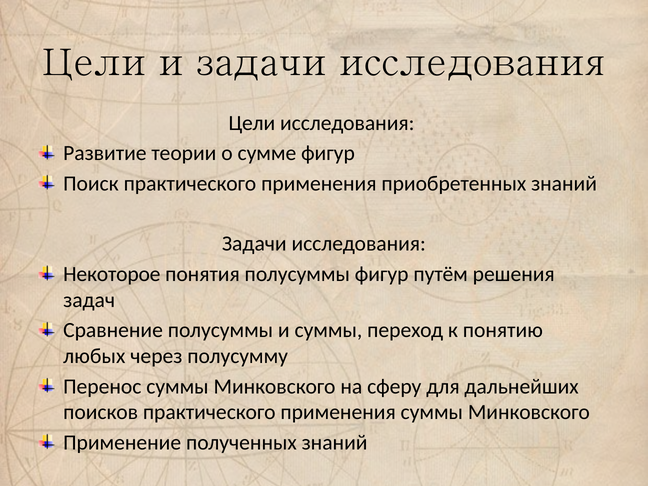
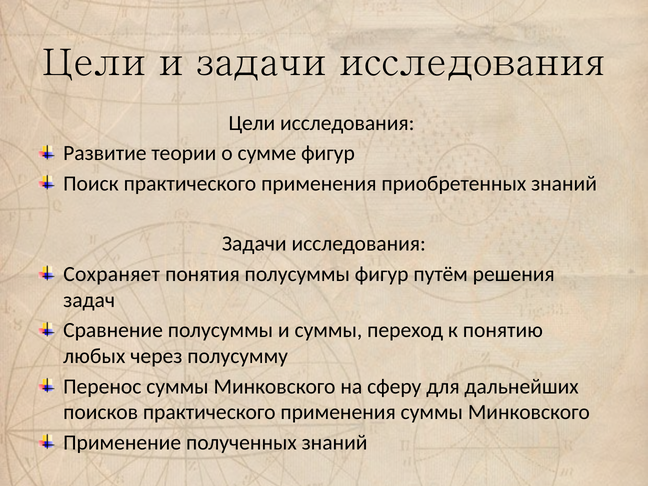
Некоторое: Некоторое -> Сохраняет (112, 274)
